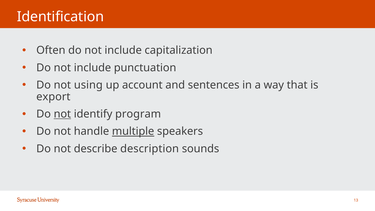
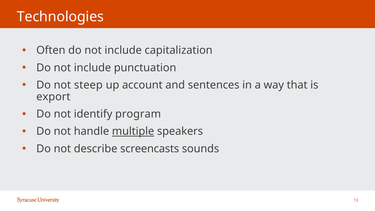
Identification: Identification -> Technologies (60, 17)
using: using -> steep (88, 85)
not underline: present -> none (62, 114)
description: description -> screencasts (150, 149)
